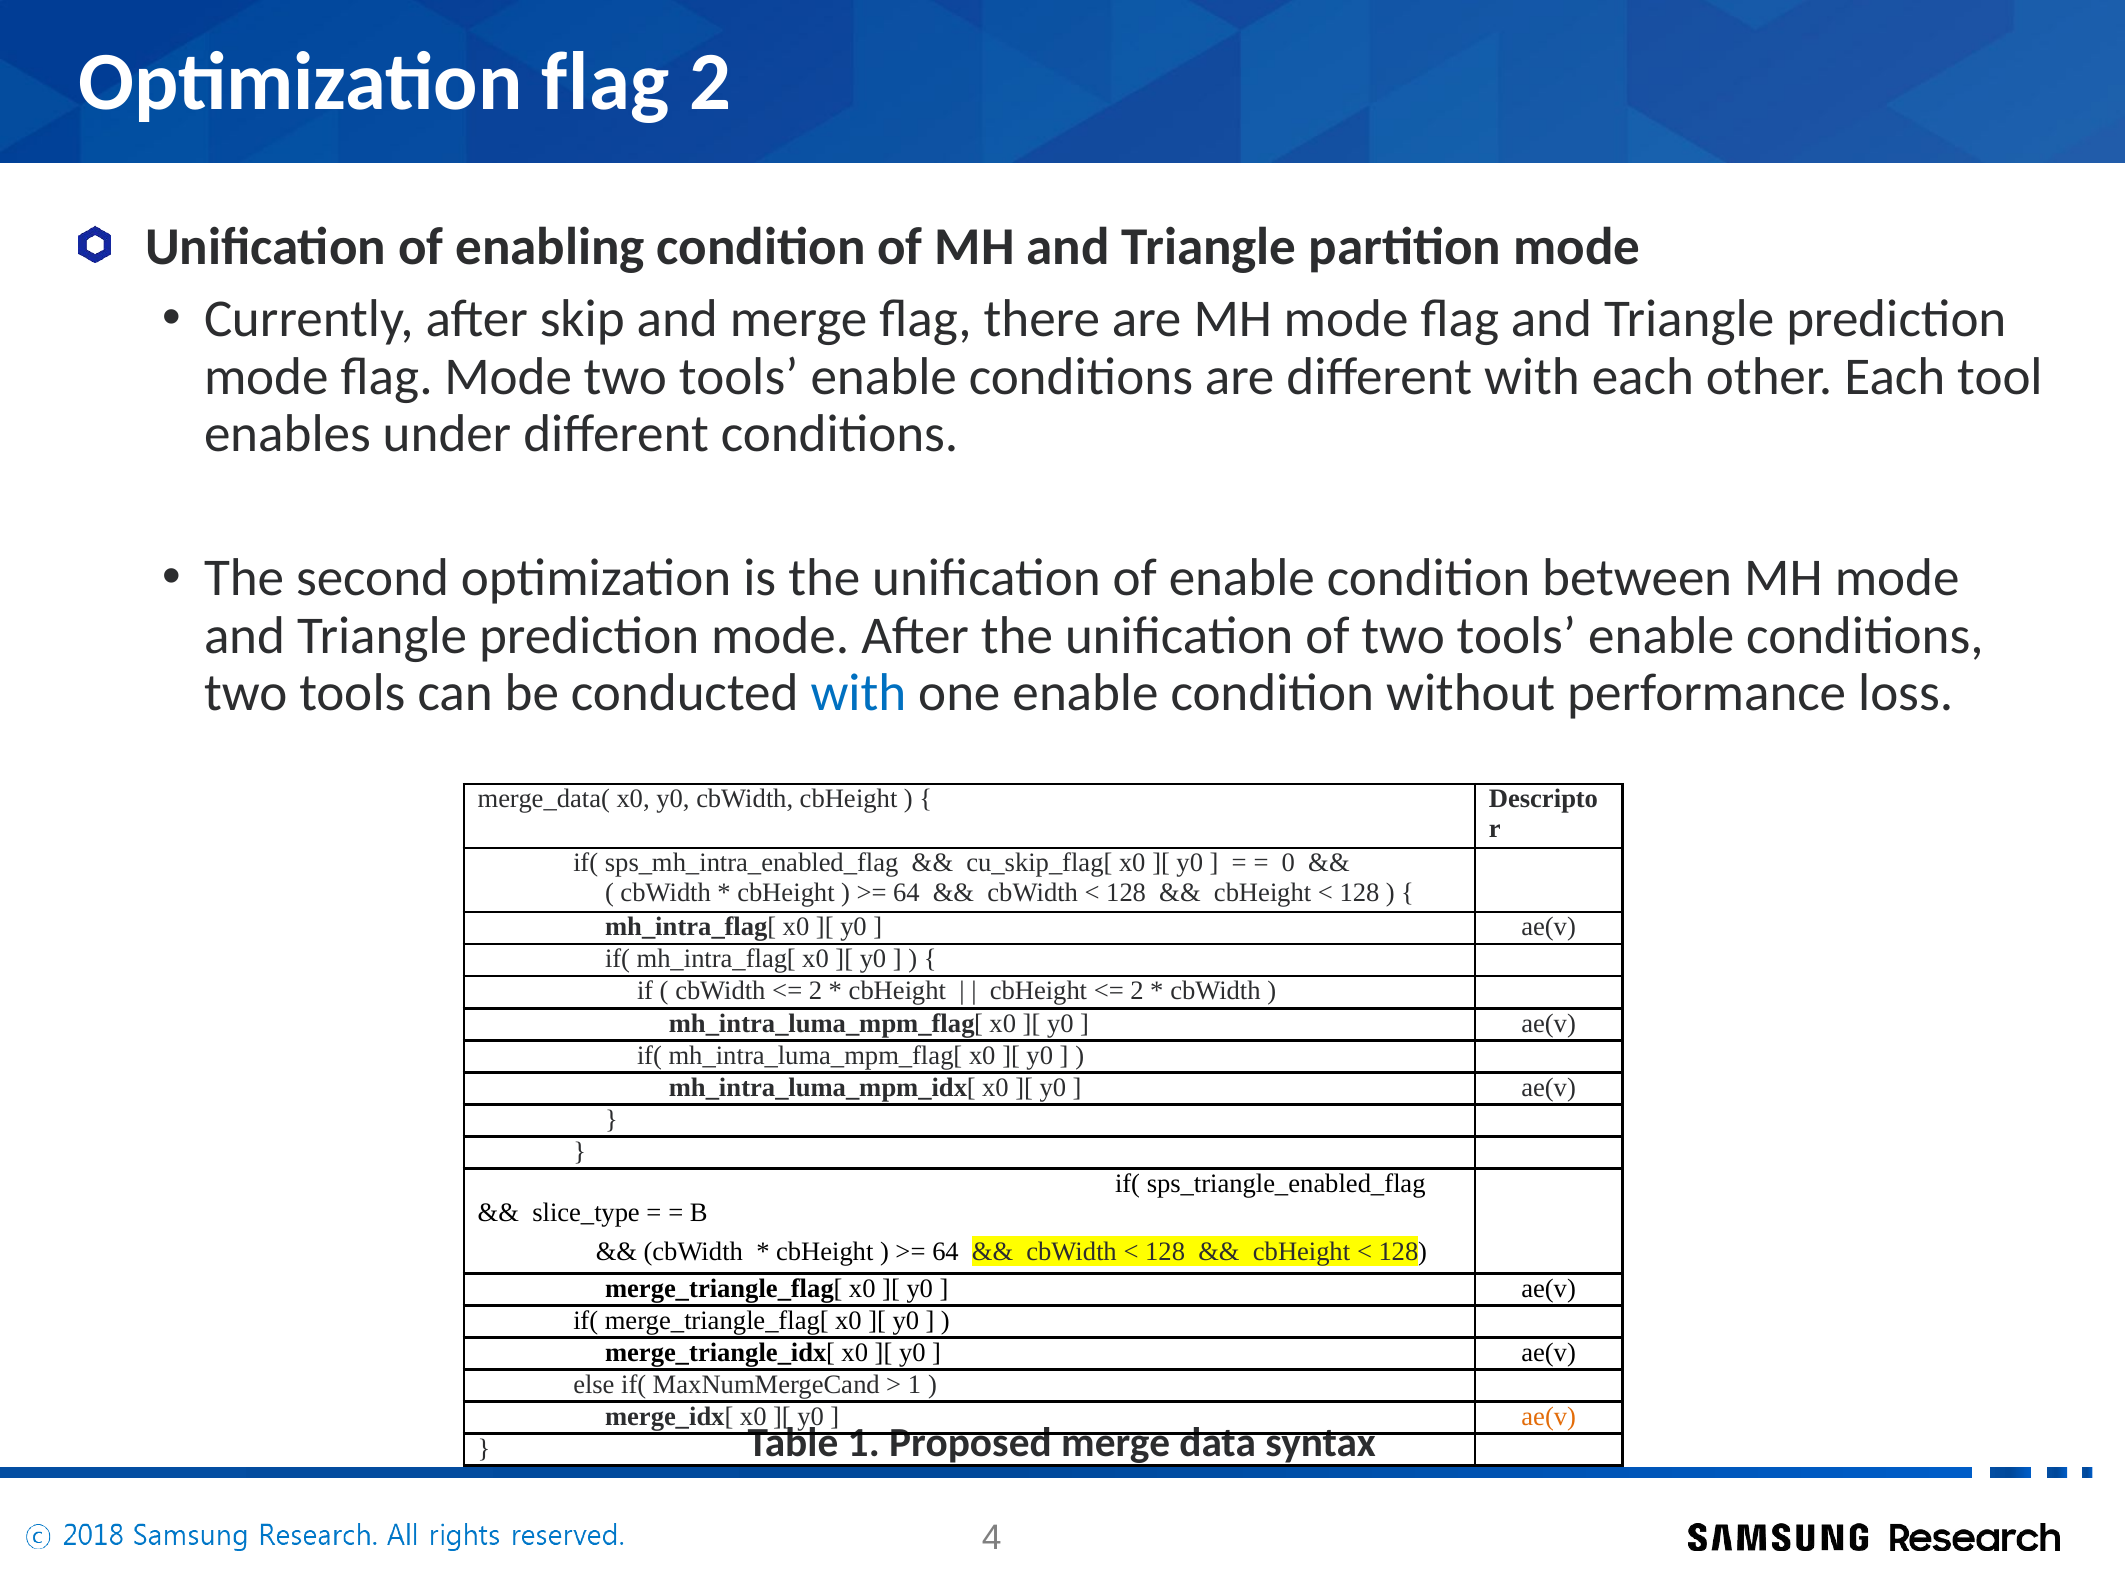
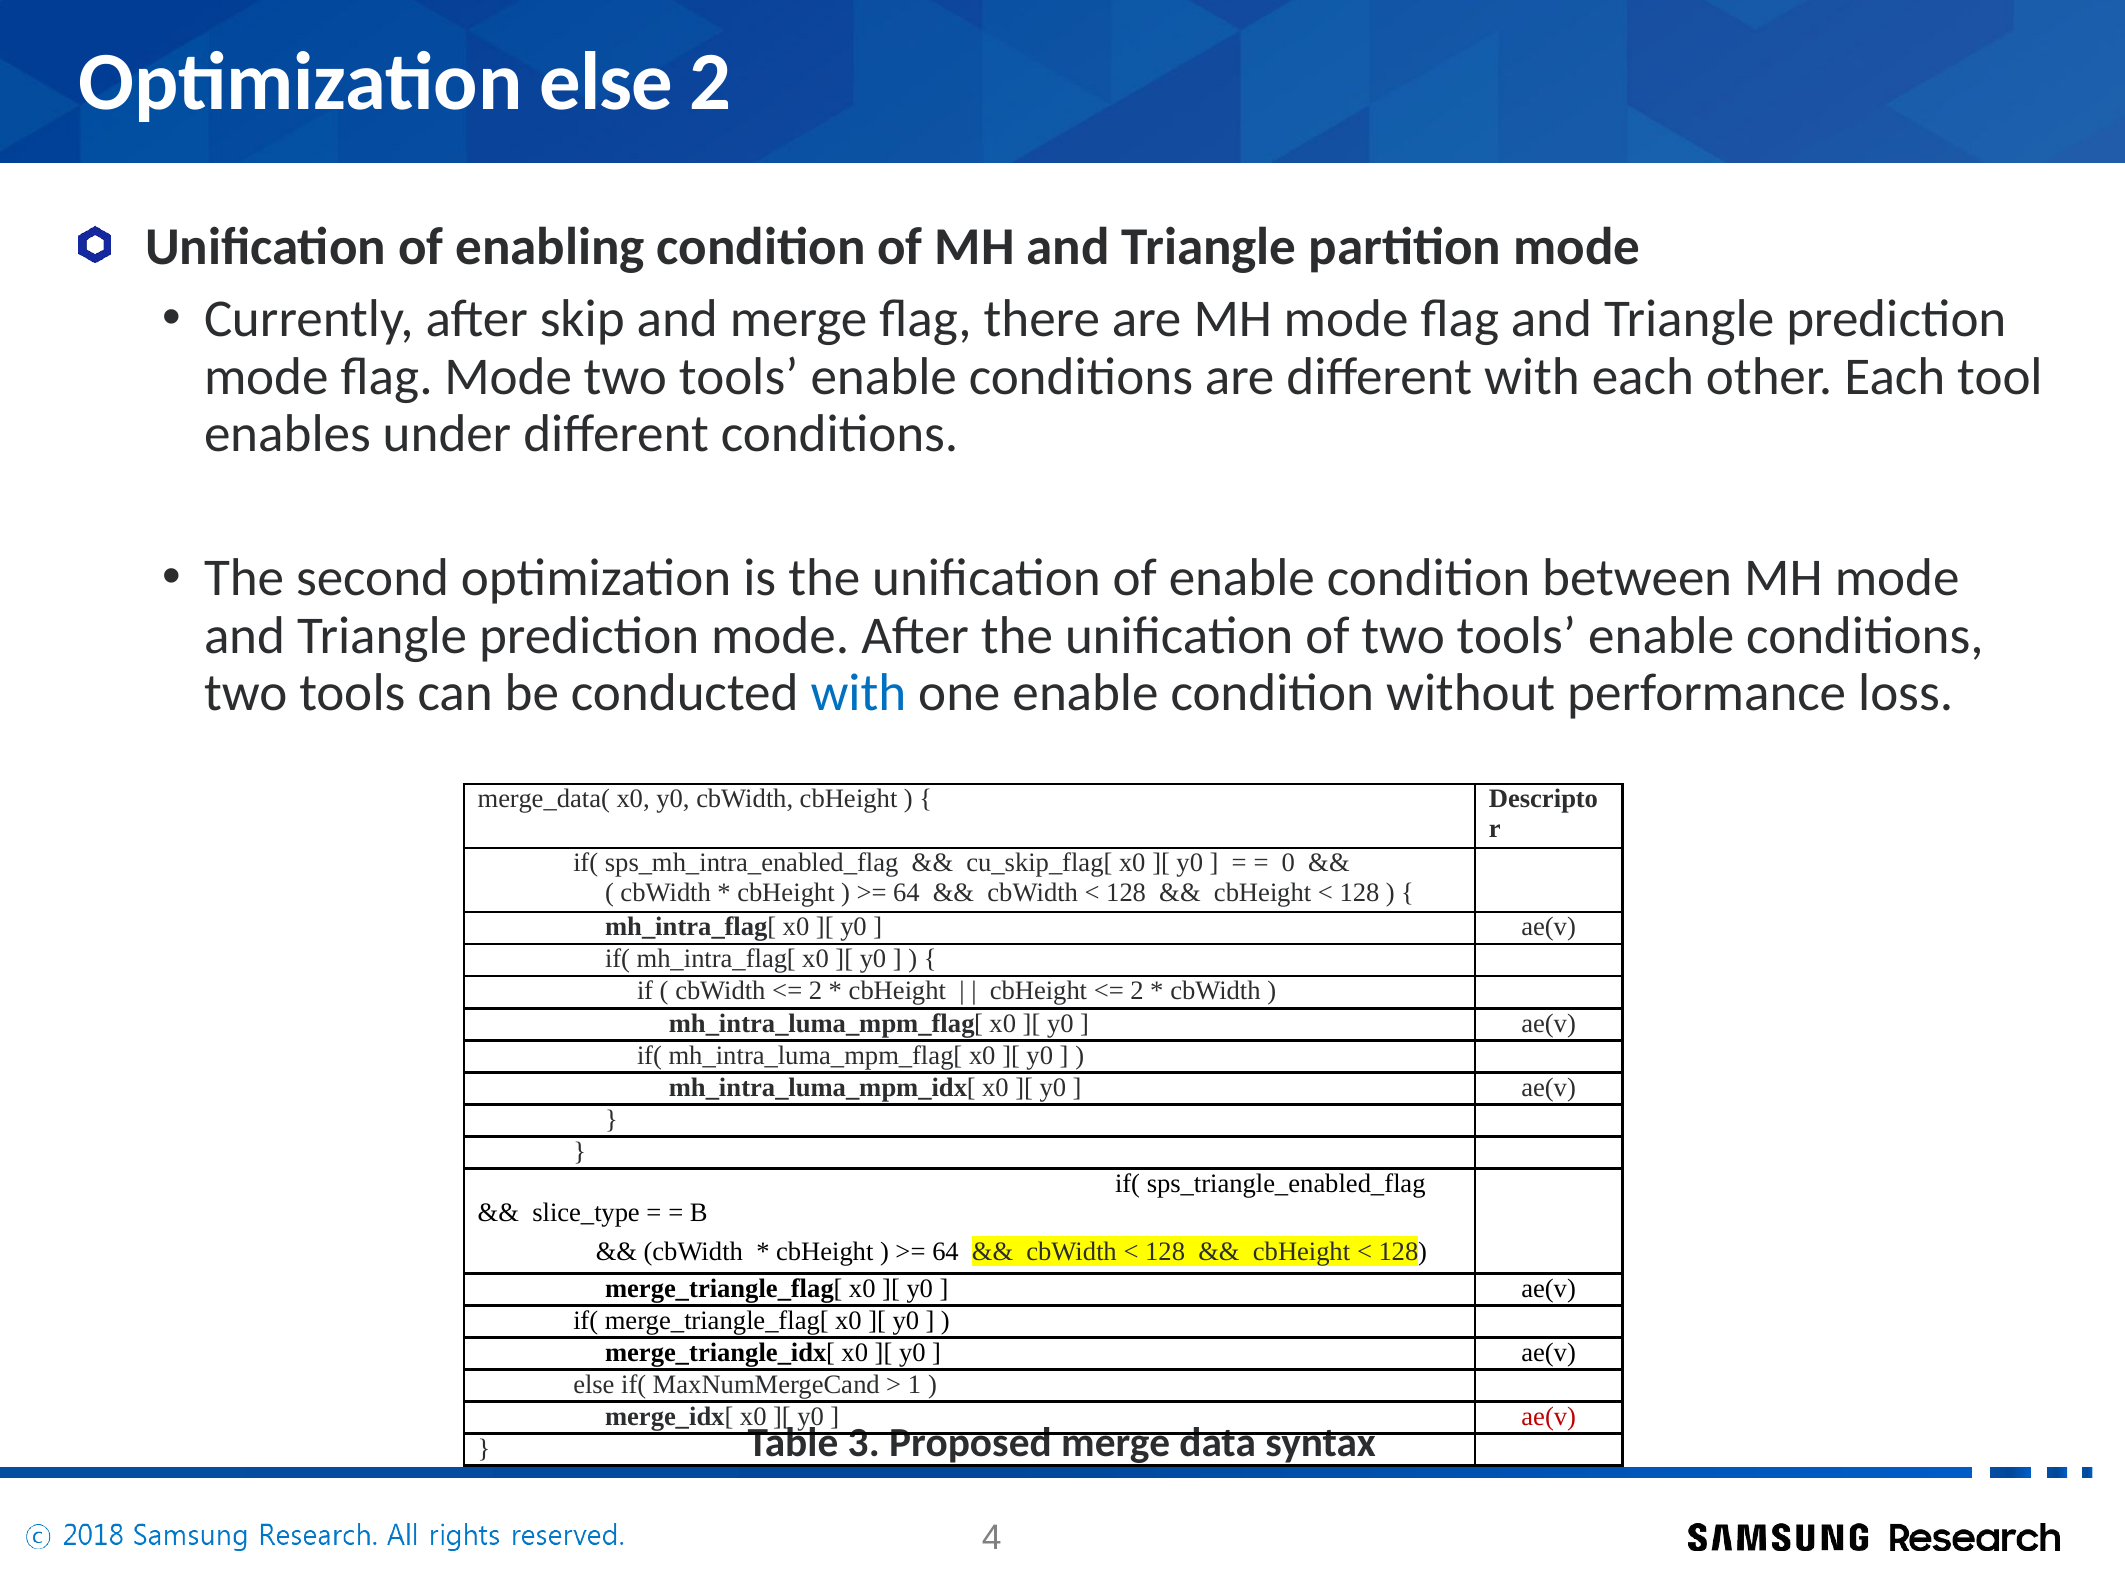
Optimization flag: flag -> else (606, 82)
ae(v colour: orange -> red (1549, 1416)
Table 1: 1 -> 3 (864, 1443)
